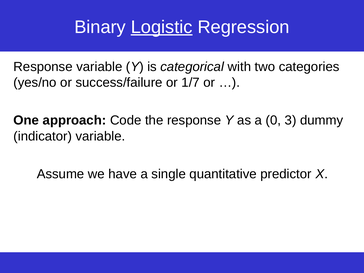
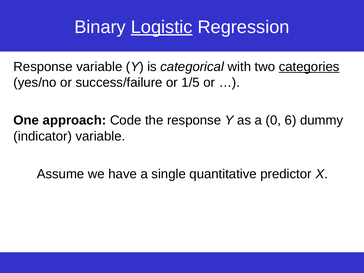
categories underline: none -> present (309, 67)
1/7: 1/7 -> 1/5 (191, 82)
3: 3 -> 6 (291, 120)
